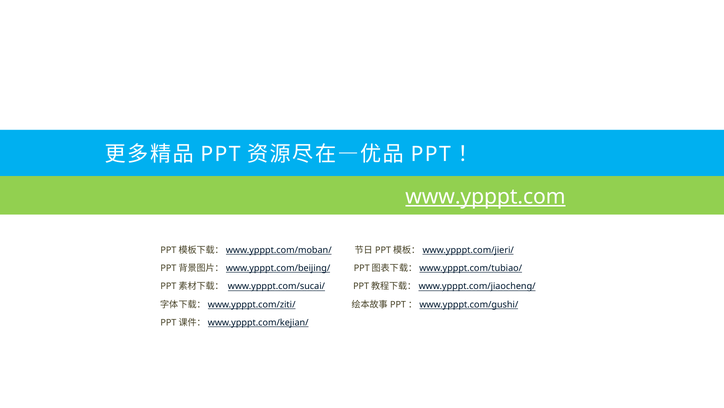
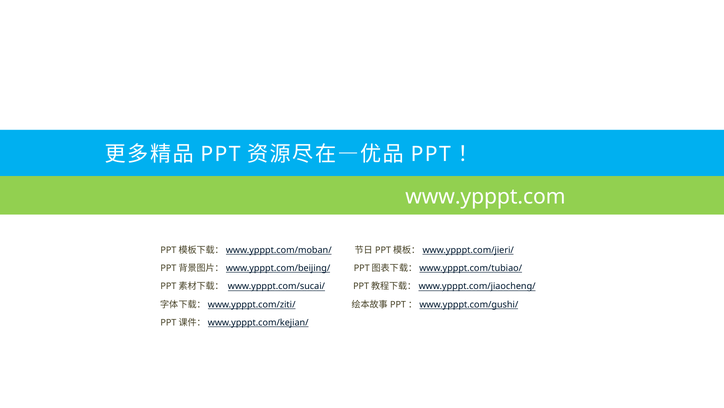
www.ypppt.com underline: present -> none (485, 196)
